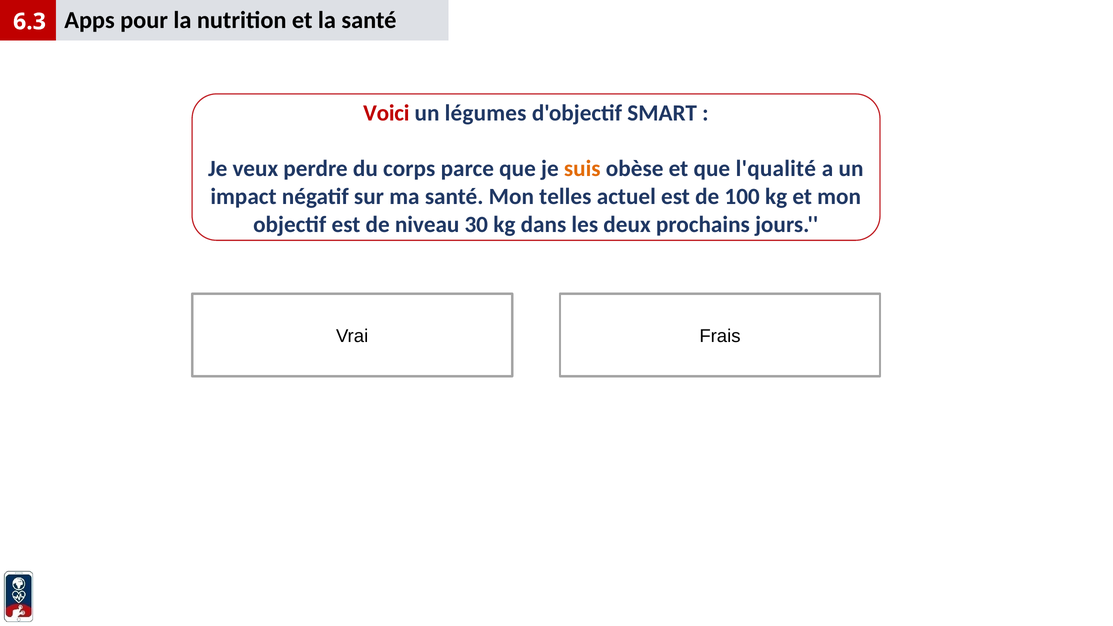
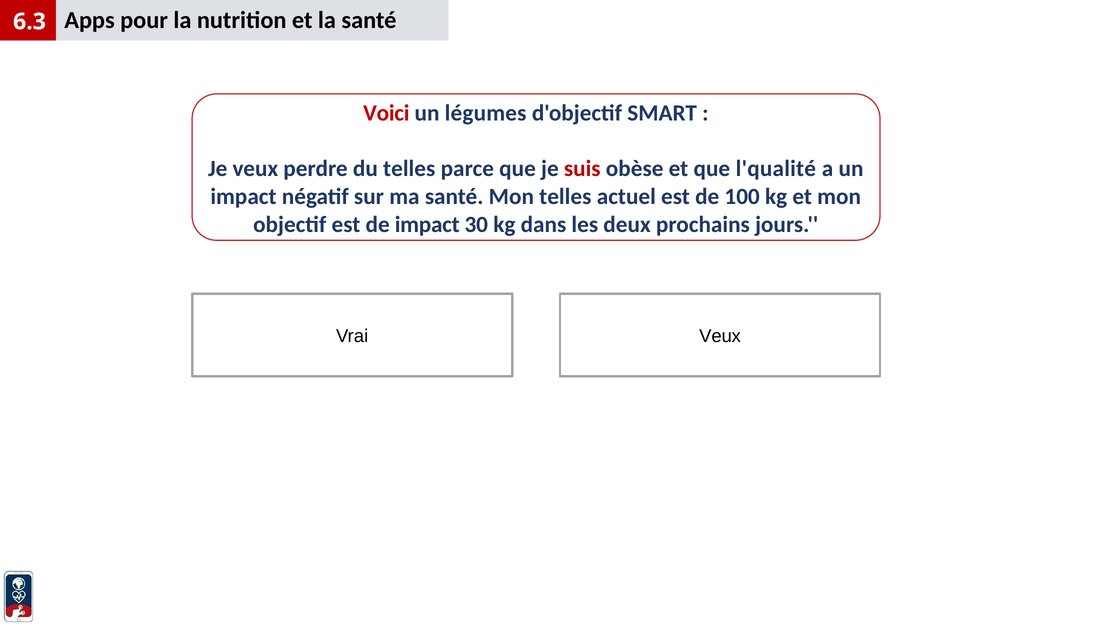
du corps: corps -> telles (409, 169)
suis colour: orange -> red (582, 169)
de niveau: niveau -> impact (427, 224)
Vrai Frais: Frais -> Veux (720, 336)
